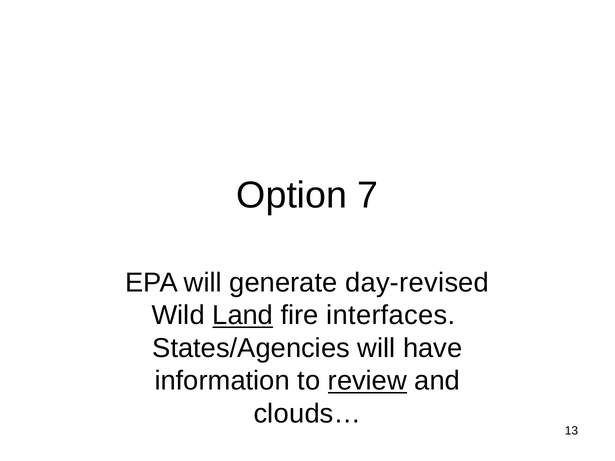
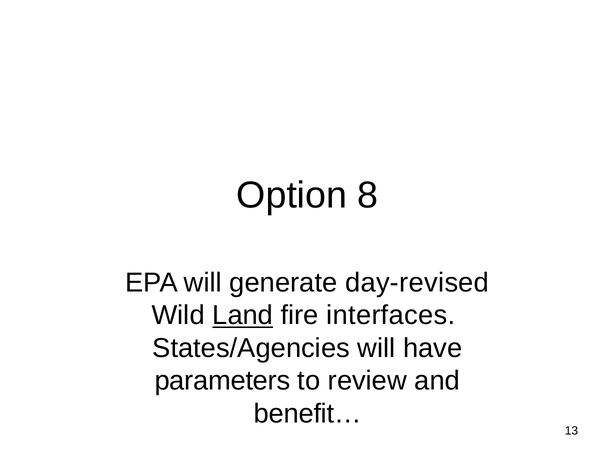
7: 7 -> 8 (368, 195)
information: information -> parameters (222, 381)
review underline: present -> none (367, 381)
clouds…: clouds… -> benefit… (308, 414)
